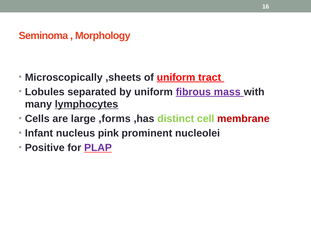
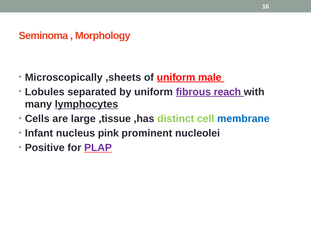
tract: tract -> male (210, 77)
mass: mass -> reach (227, 92)
,forms: ,forms -> ,tissue (115, 119)
membrane colour: red -> blue (243, 119)
